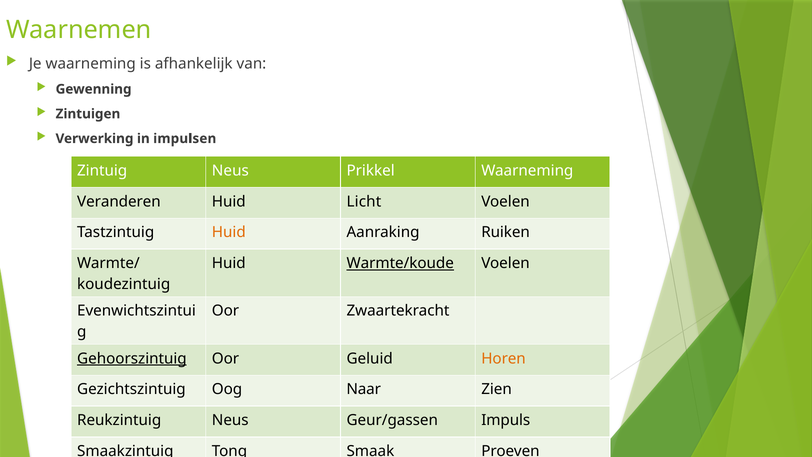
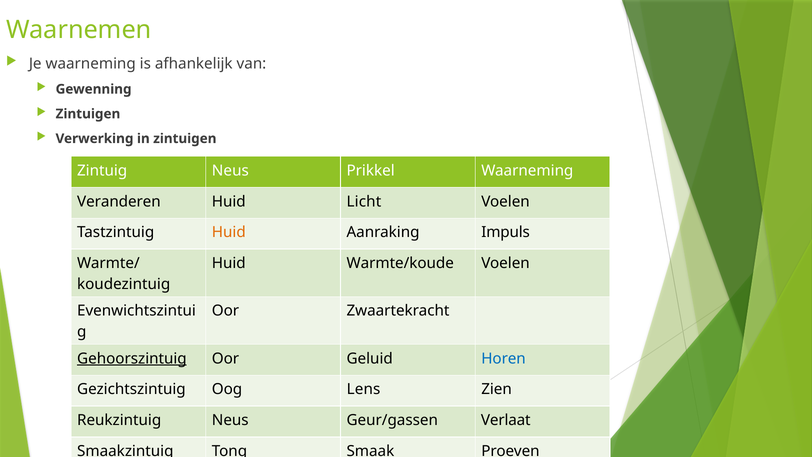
in impulsen: impulsen -> zintuigen (185, 139)
Ruiken: Ruiken -> Impuls (506, 232)
Warmte/koude underline: present -> none (400, 263)
Horen colour: orange -> blue (504, 358)
Naar: Naar -> Lens (364, 389)
Impuls: Impuls -> Verlaat (506, 420)
